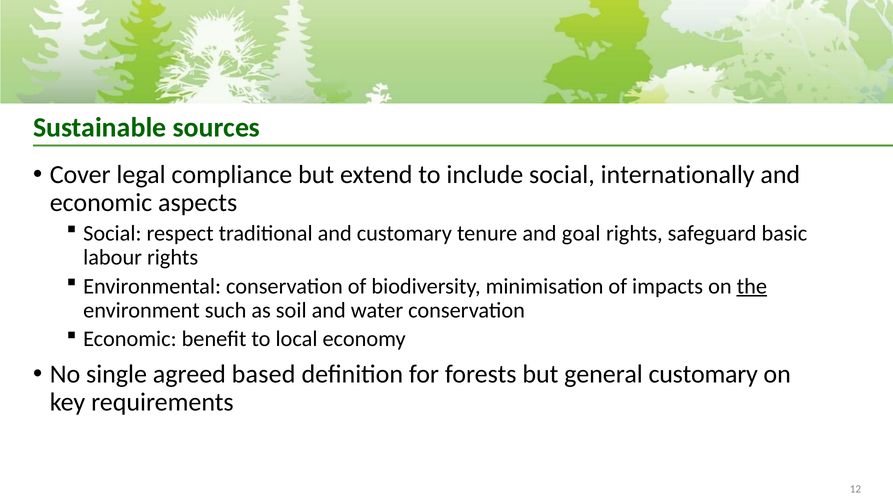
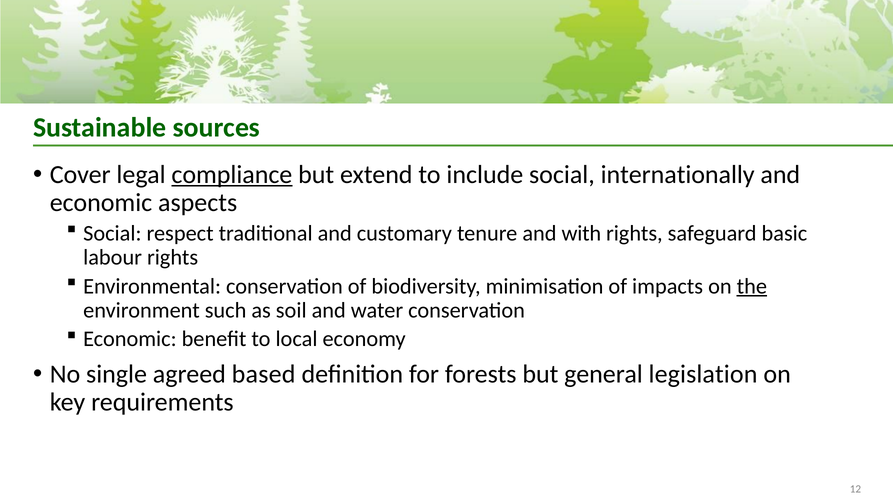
compliance underline: none -> present (232, 175)
goal: goal -> with (581, 234)
general customary: customary -> legislation (703, 375)
